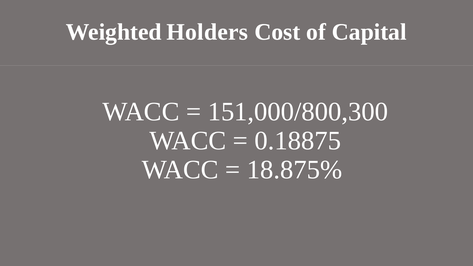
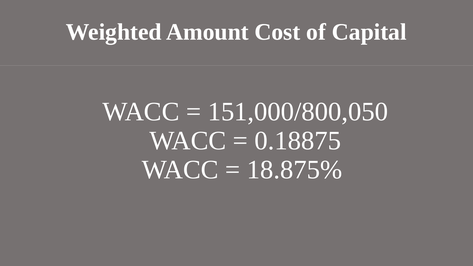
Holders: Holders -> Amount (207, 32)
151,000/800,300: 151,000/800,300 -> 151,000/800,050 (298, 112)
